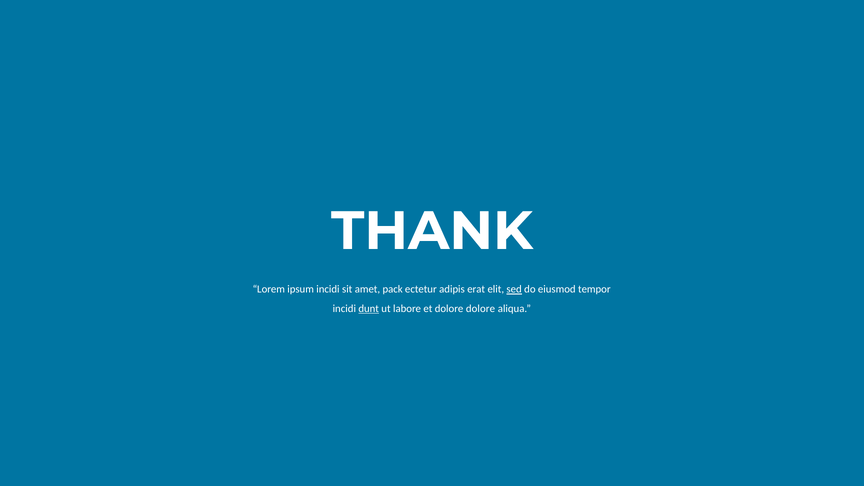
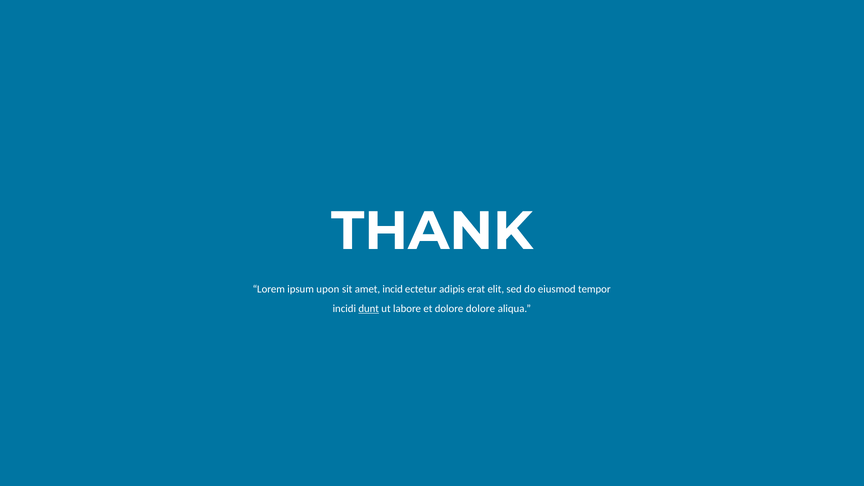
ipsum incidi: incidi -> upon (328, 289)
pack: pack -> incid (393, 289)
sed underline: present -> none (514, 289)
